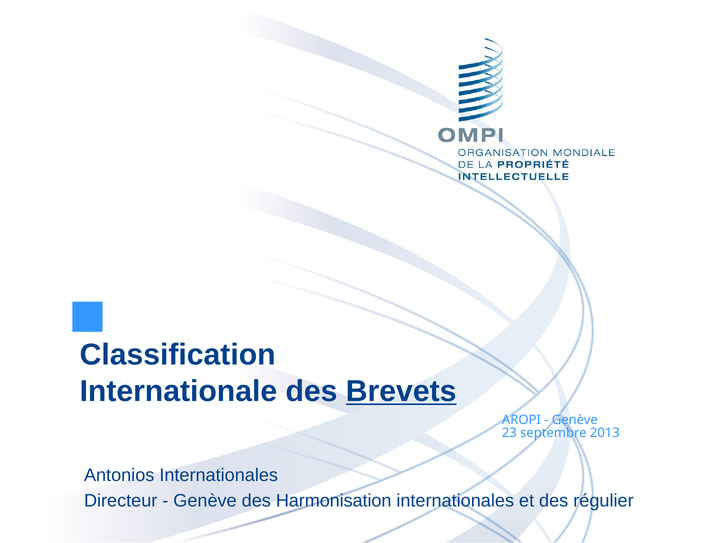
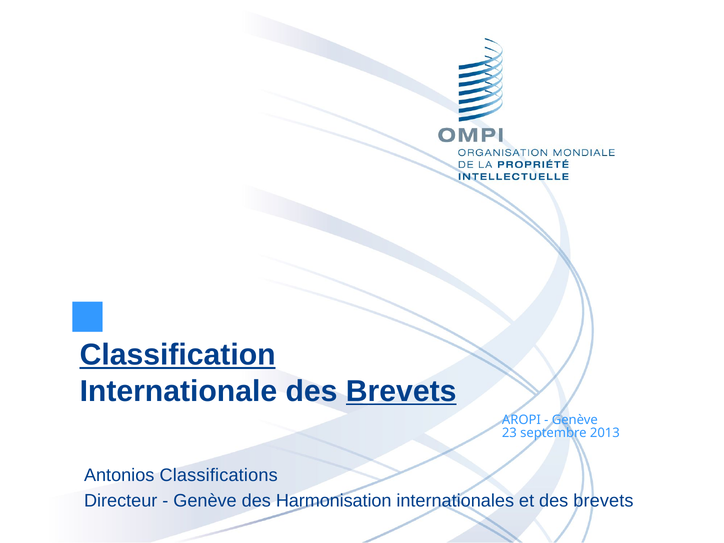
Classification underline: none -> present (178, 355)
Antonios Internationales: Internationales -> Classifications (219, 475)
et des régulier: régulier -> brevets (603, 501)
